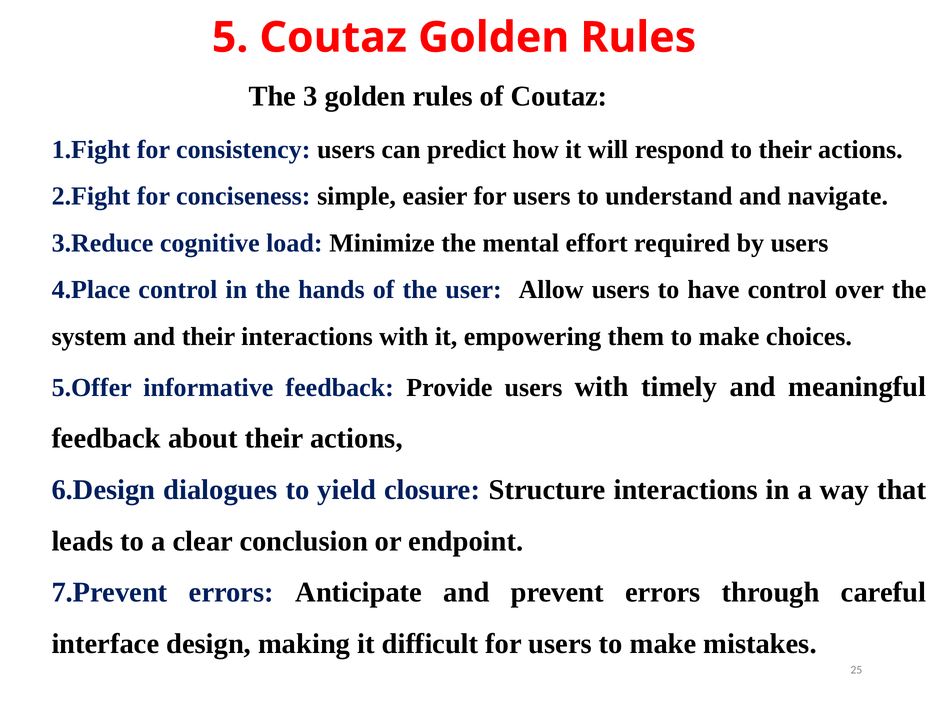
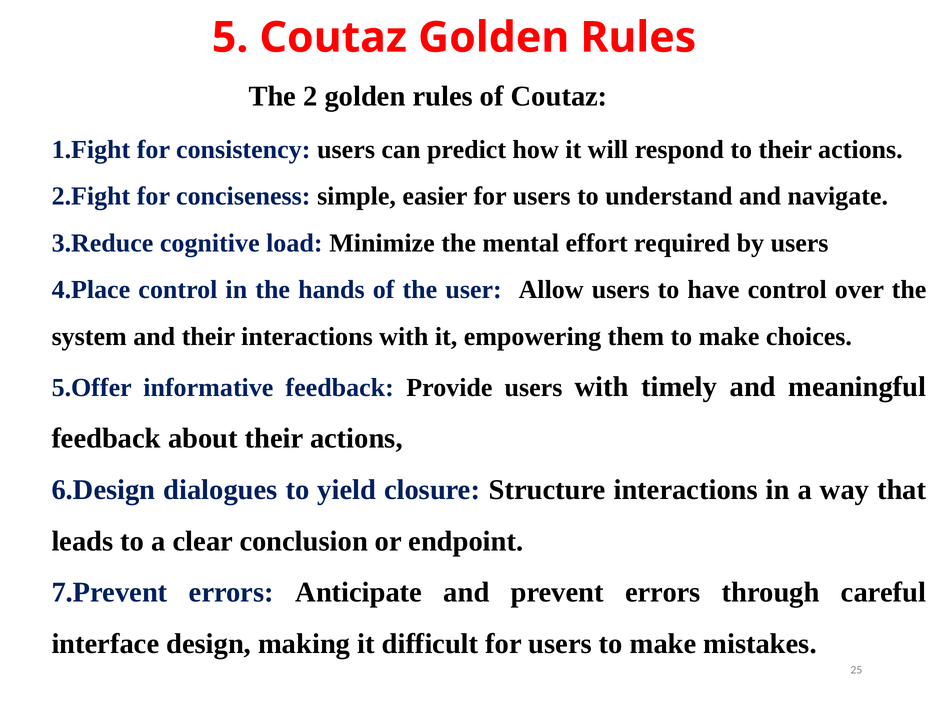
3: 3 -> 2 (310, 96)
